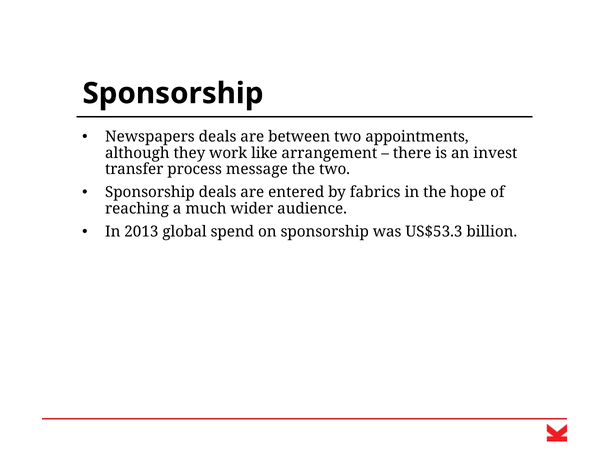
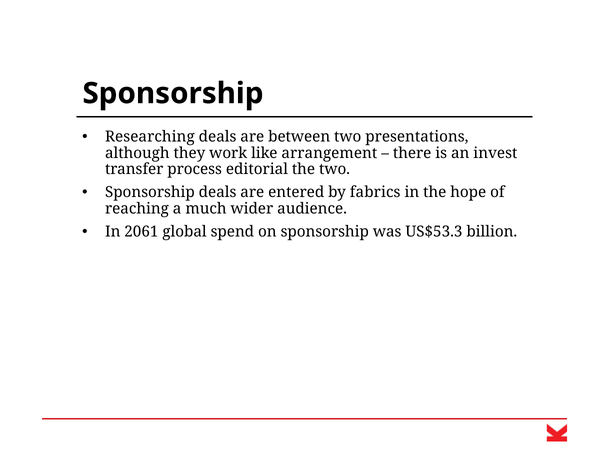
Newspapers: Newspapers -> Researching (150, 136)
appointments: appointments -> presentations (417, 136)
message: message -> editorial (257, 169)
2013: 2013 -> 2061 (141, 231)
